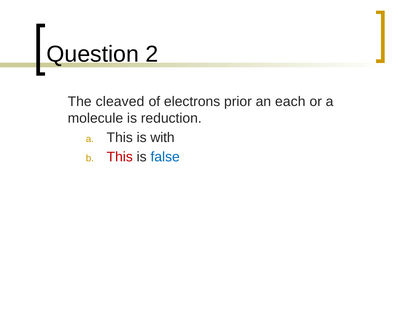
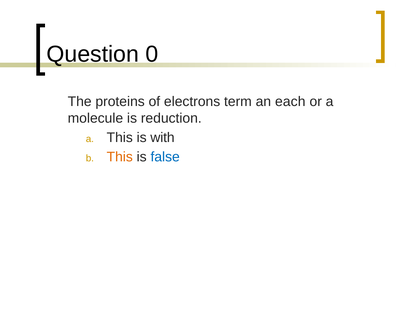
2: 2 -> 0 (152, 54)
cleaved: cleaved -> proteins (120, 102)
prior: prior -> term (238, 102)
This colour: red -> orange (120, 157)
